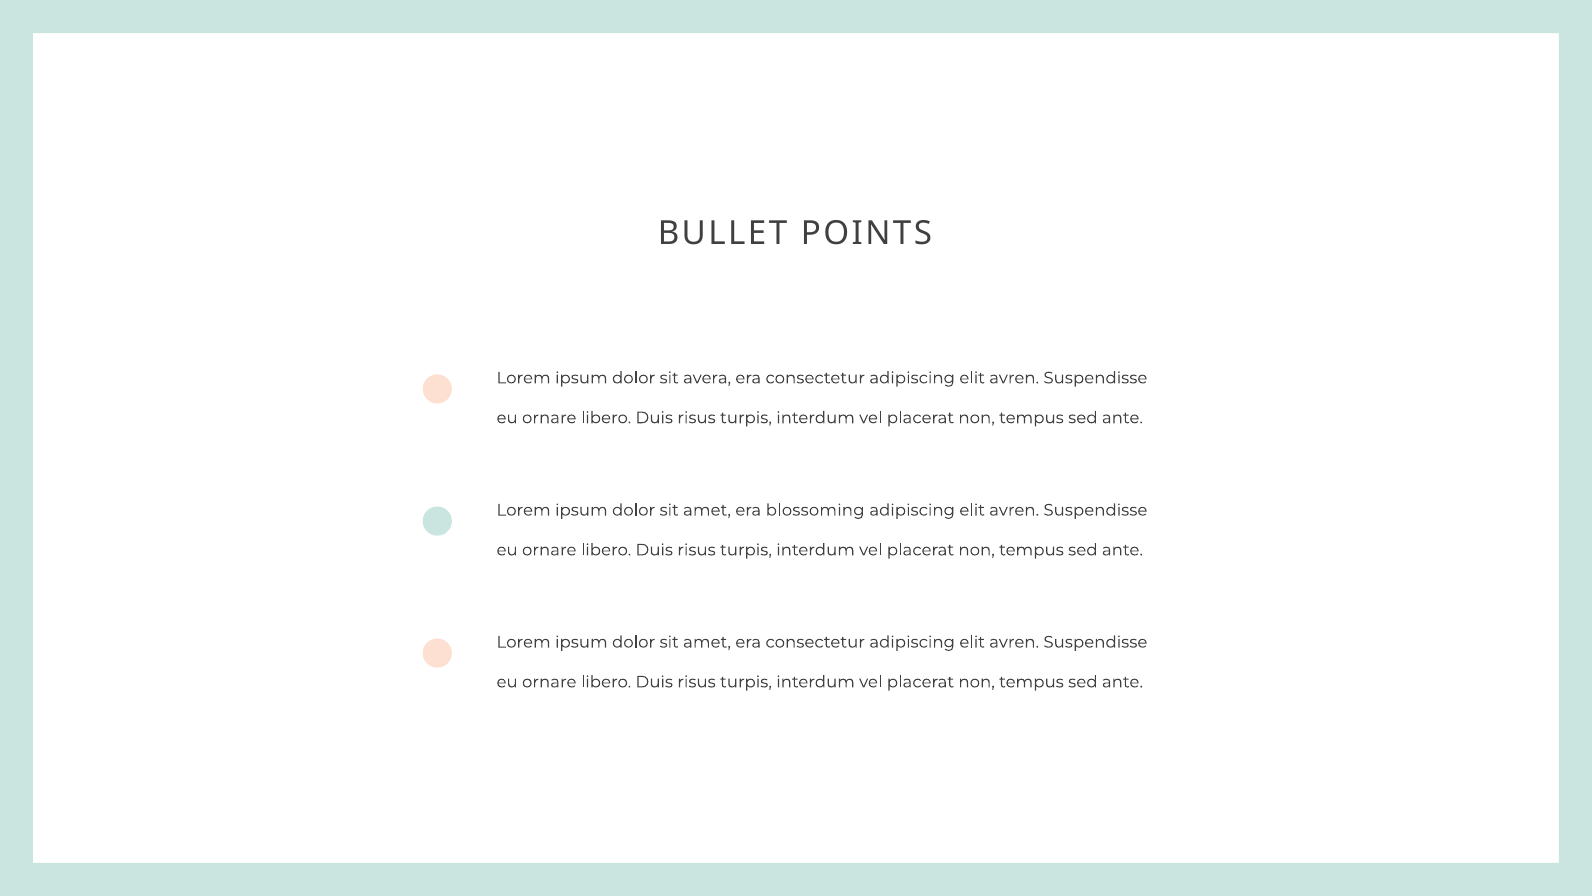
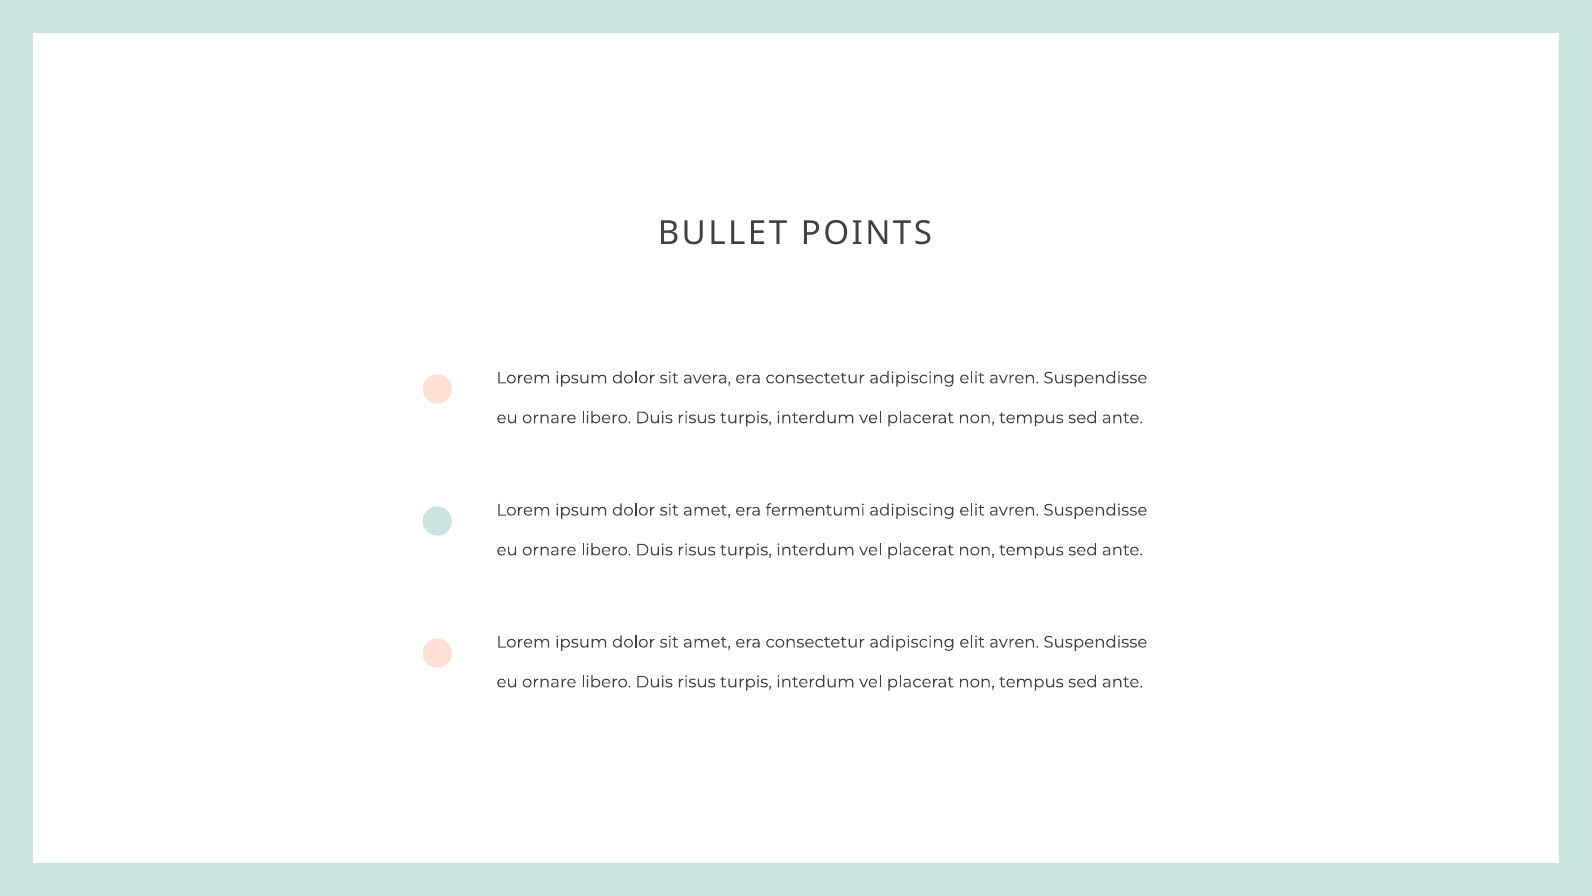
blossoming: blossoming -> fermentumi (815, 510)
